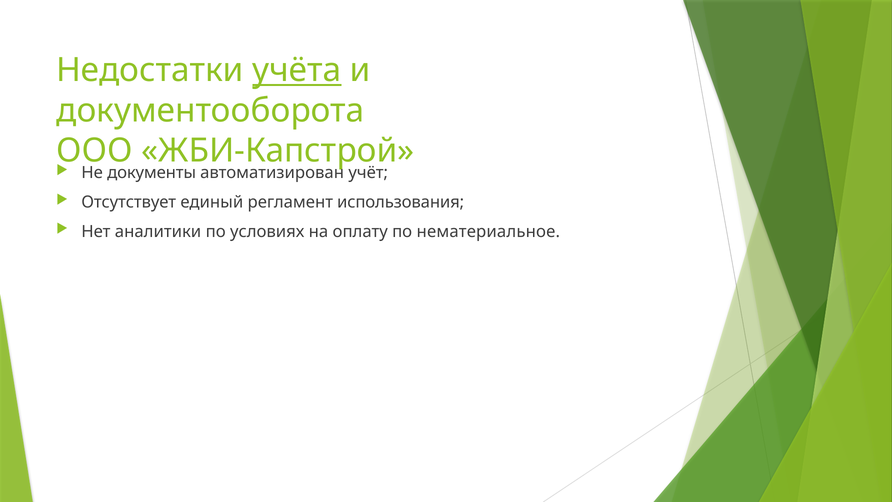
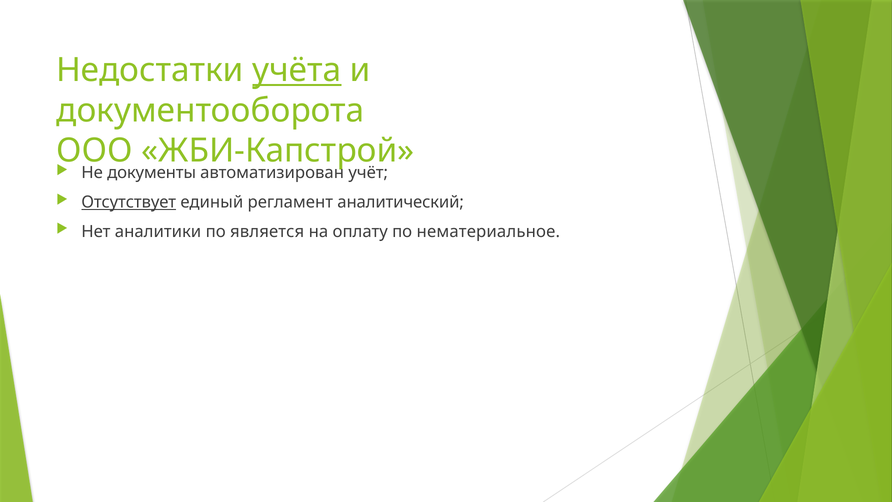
Отсутствует underline: none -> present (129, 202)
использования: использования -> аналитический (401, 202)
условиях: условиях -> является (267, 231)
